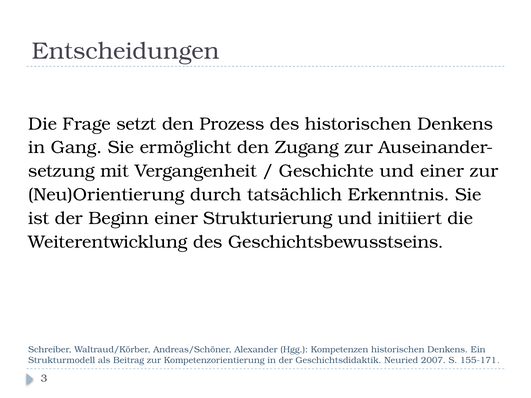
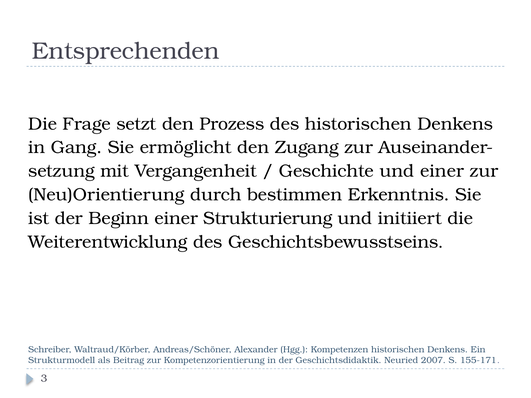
Entscheidungen: Entscheidungen -> Entsprechenden (126, 51)
tatsächlich: tatsächlich -> bestimmen (295, 195)
